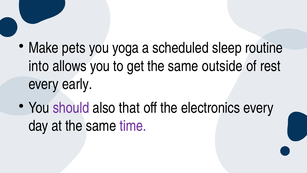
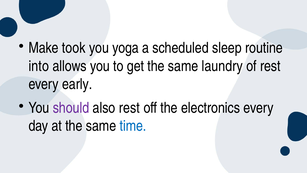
pets: pets -> took (74, 48)
outside: outside -> laundry (222, 66)
also that: that -> rest (129, 108)
time colour: purple -> blue (133, 126)
